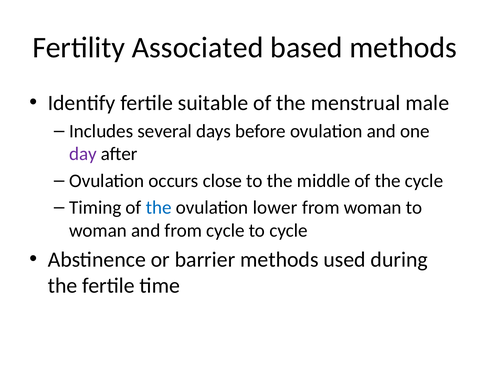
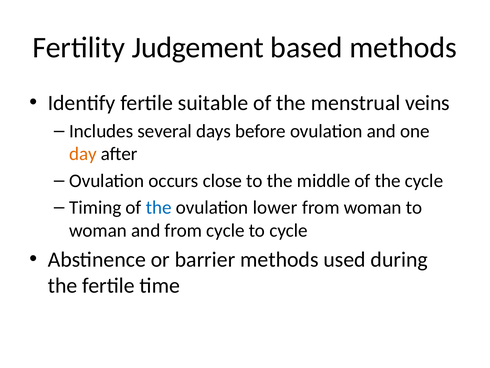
Associated: Associated -> Judgement (198, 47)
male: male -> veins (427, 103)
day colour: purple -> orange (83, 154)
